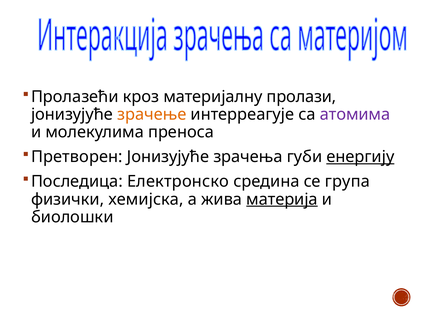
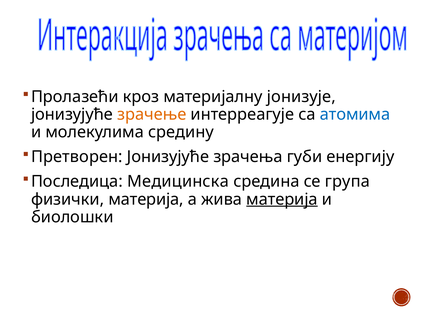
пролази: пролази -> јонизује (301, 97)
атомима colour: purple -> blue (355, 114)
преноса: преноса -> средину (181, 132)
енергију underline: present -> none (360, 157)
Електронско: Електронско -> Медицинска (178, 181)
физички хемијска: хемијска -> материја (146, 199)
